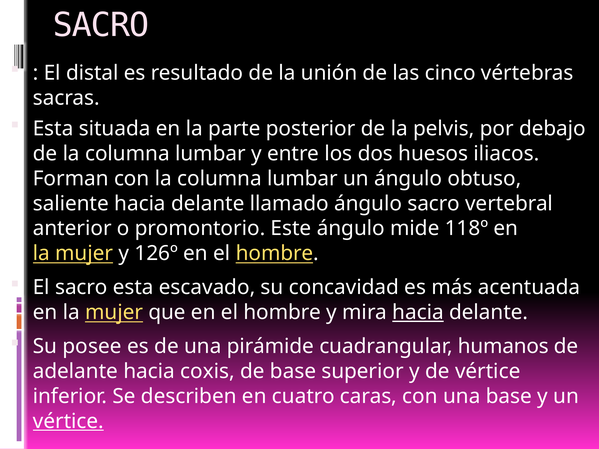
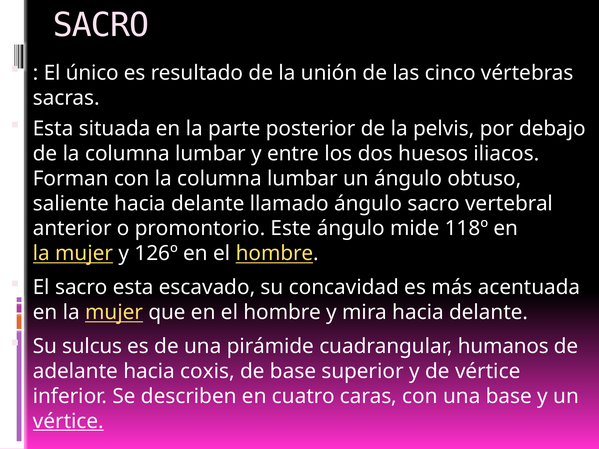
distal: distal -> único (92, 73)
hacia underline: present -> none (418, 313)
posee: posee -> sulcus (92, 347)
